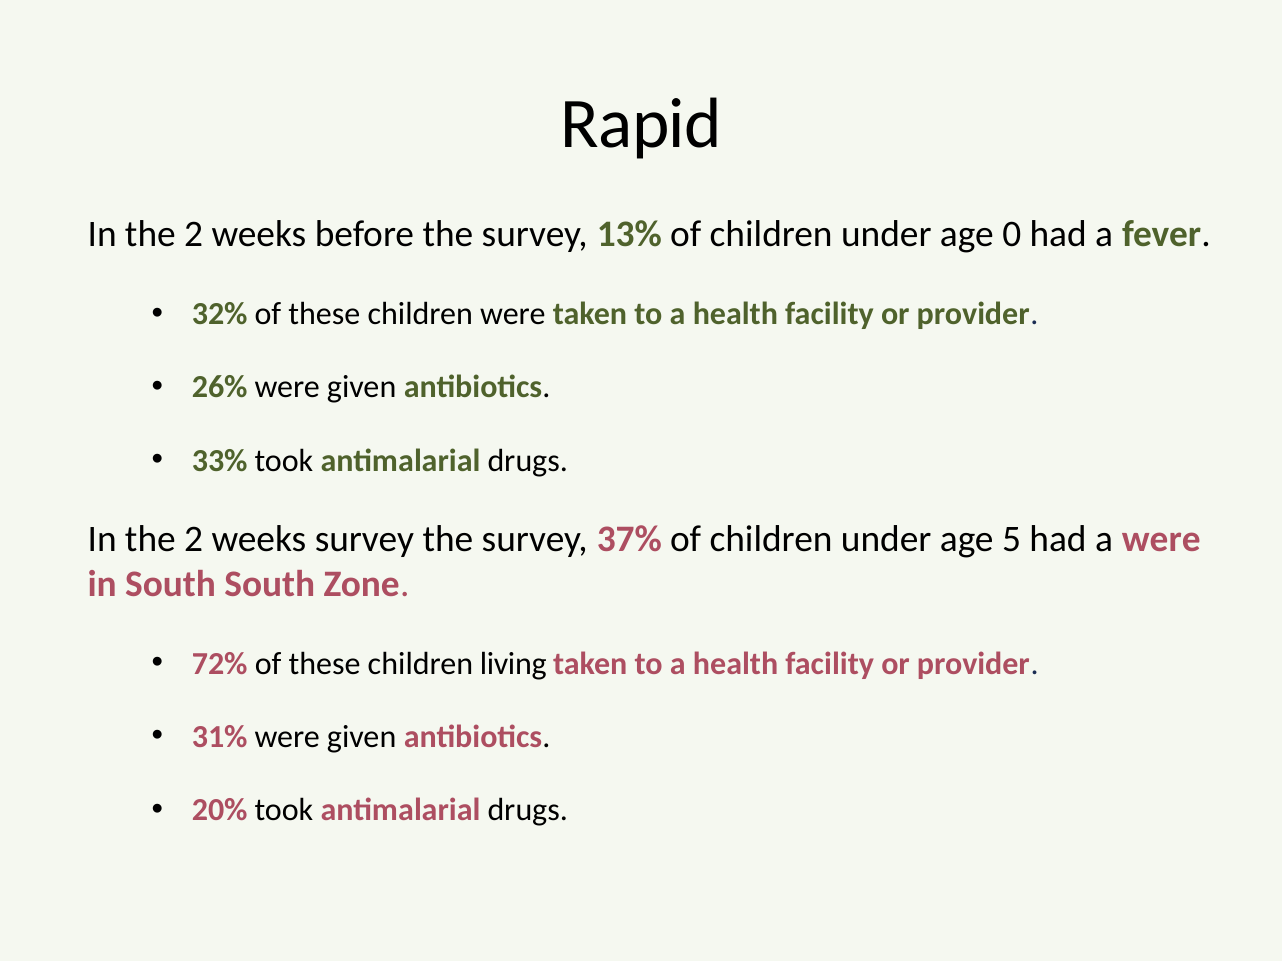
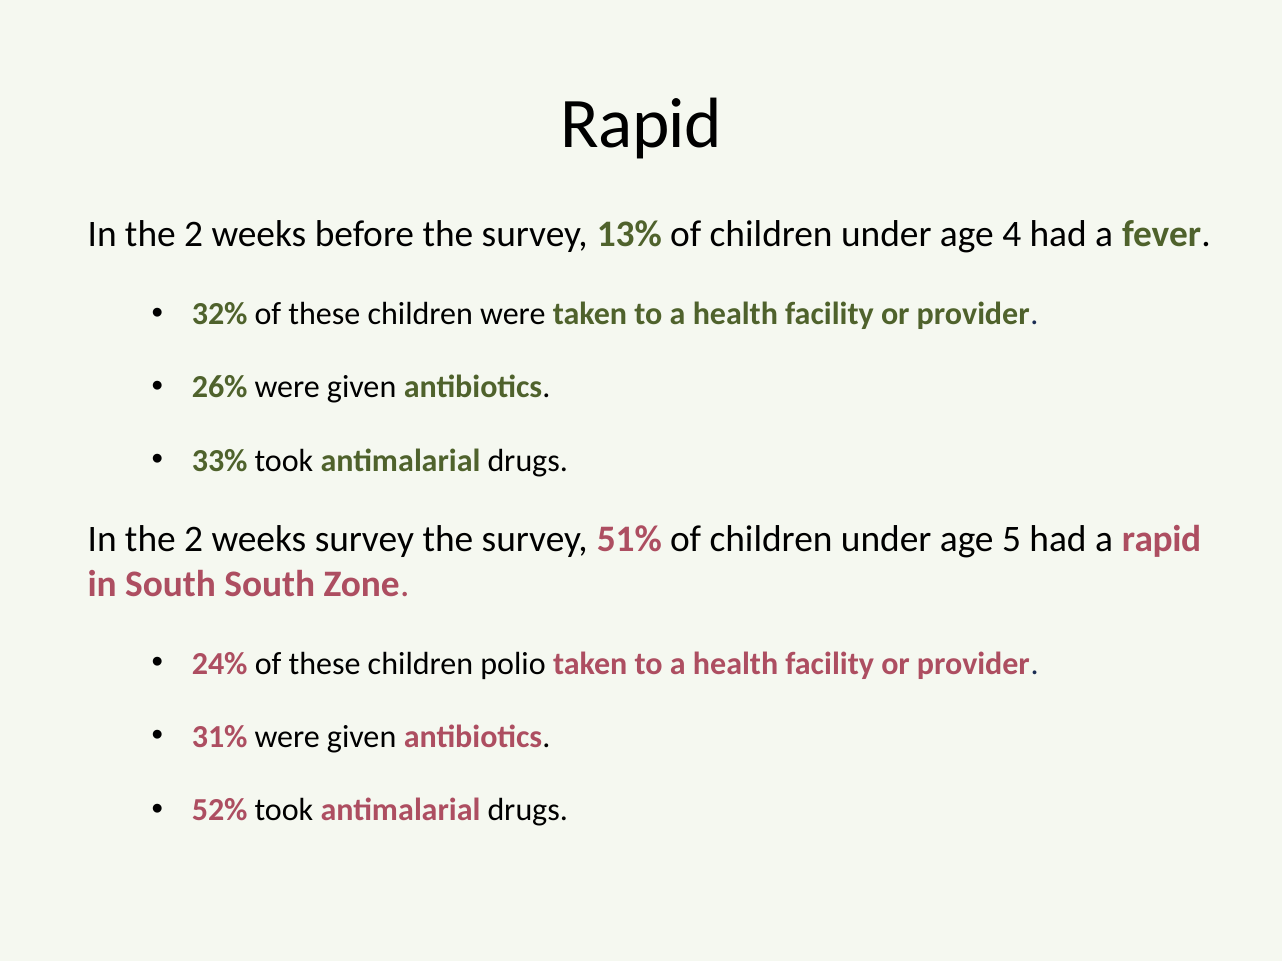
0: 0 -> 4 (1012, 234)
37%: 37% -> 51% (629, 539)
a were: were -> rapid (1161, 539)
72%: 72% -> 24% (220, 664)
living: living -> polio (513, 664)
20%: 20% -> 52% (220, 811)
